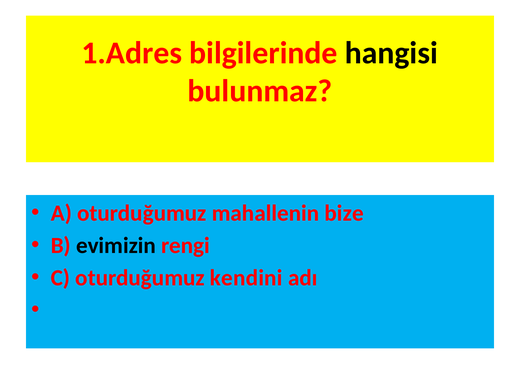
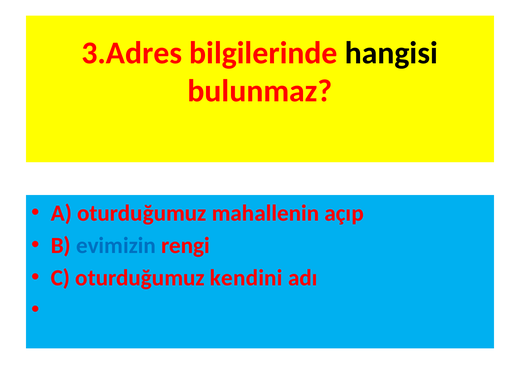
1.Adres: 1.Adres -> 3.Adres (132, 53)
bize: bize -> açıp (344, 213)
evimizin colour: black -> blue (116, 245)
